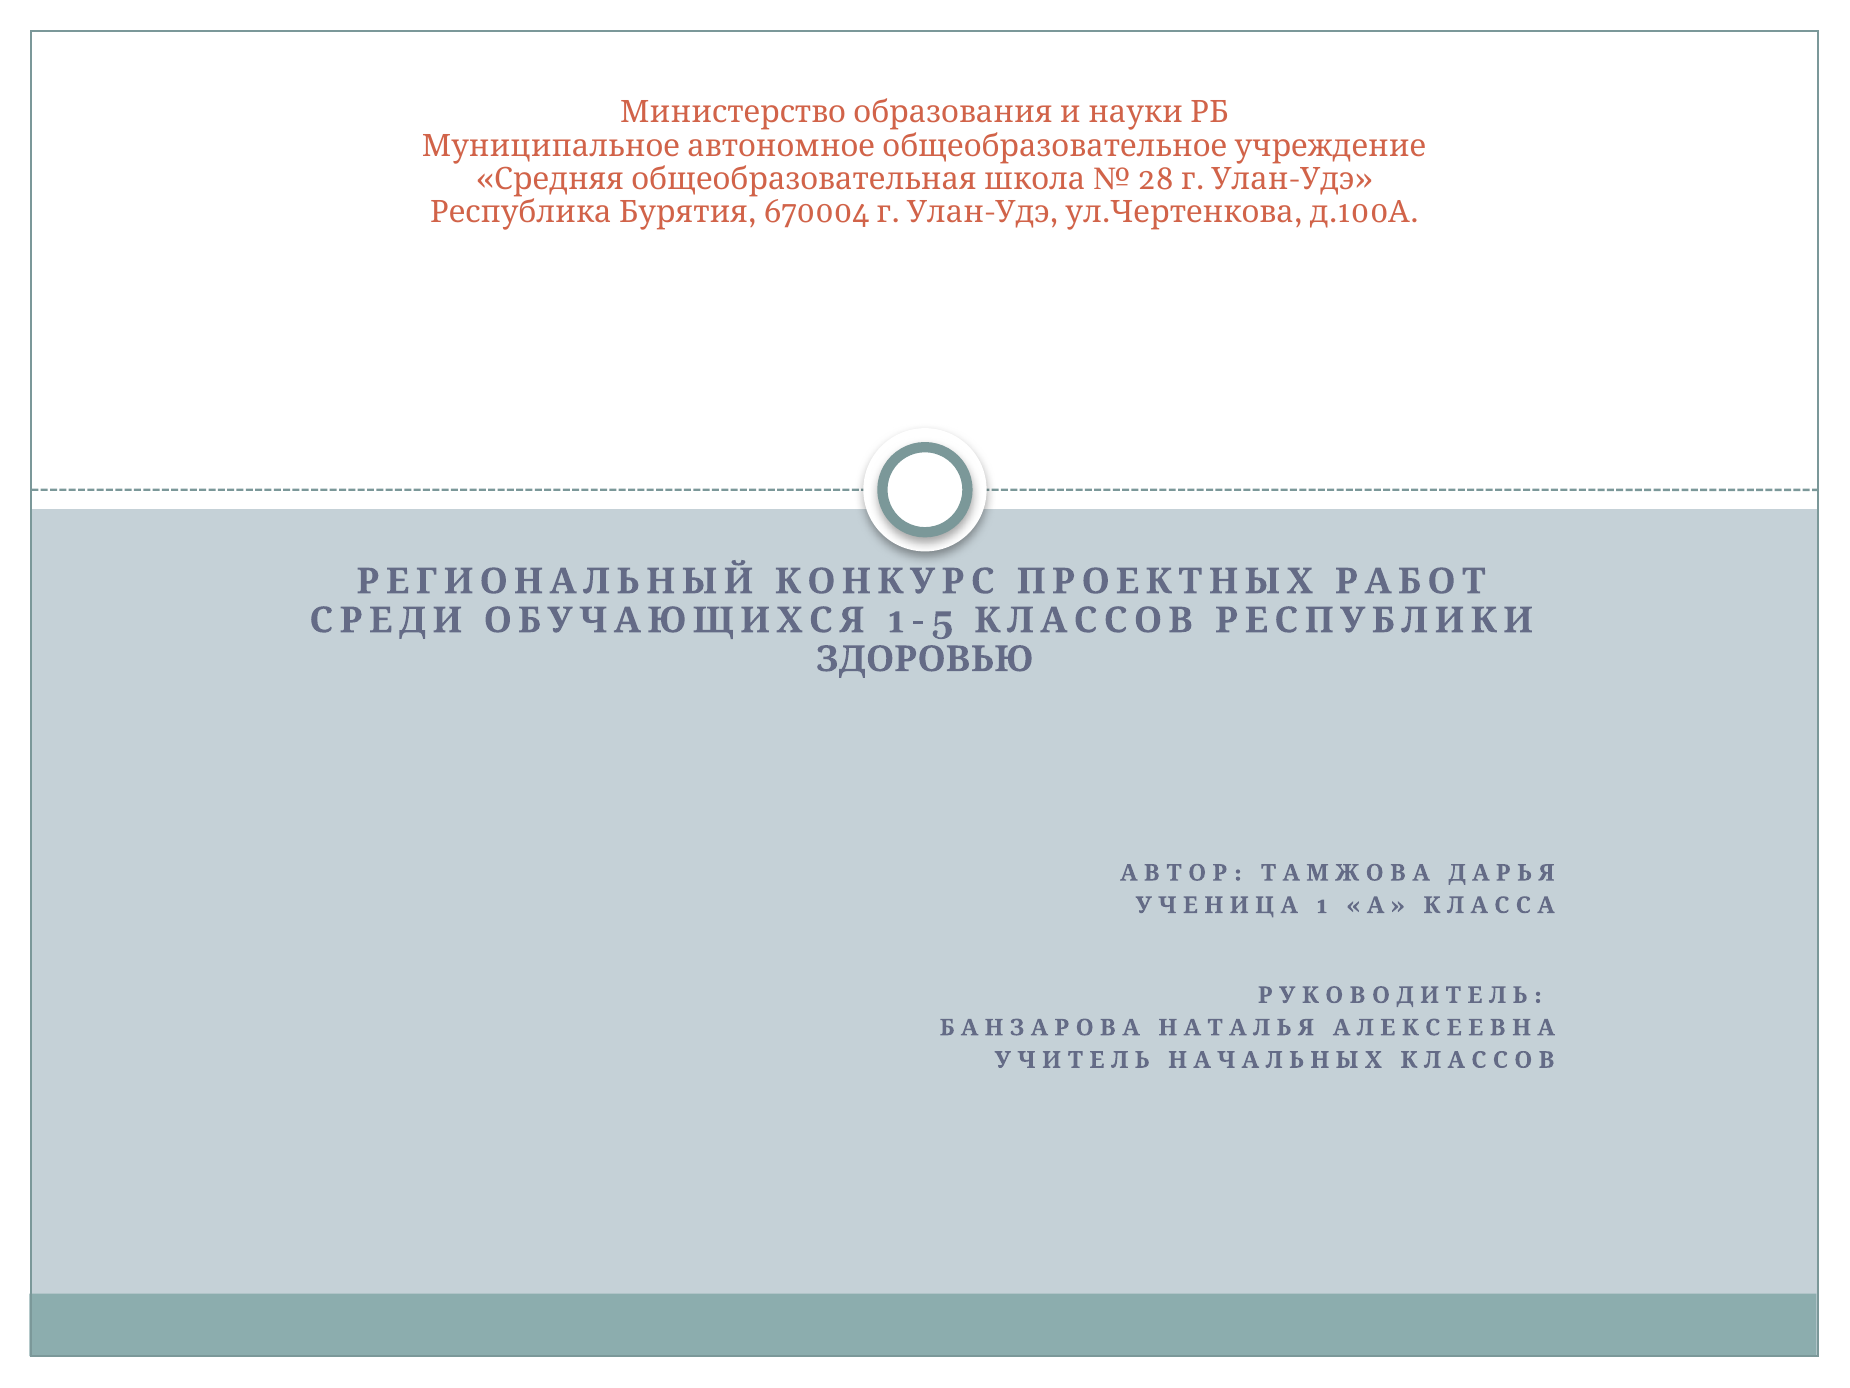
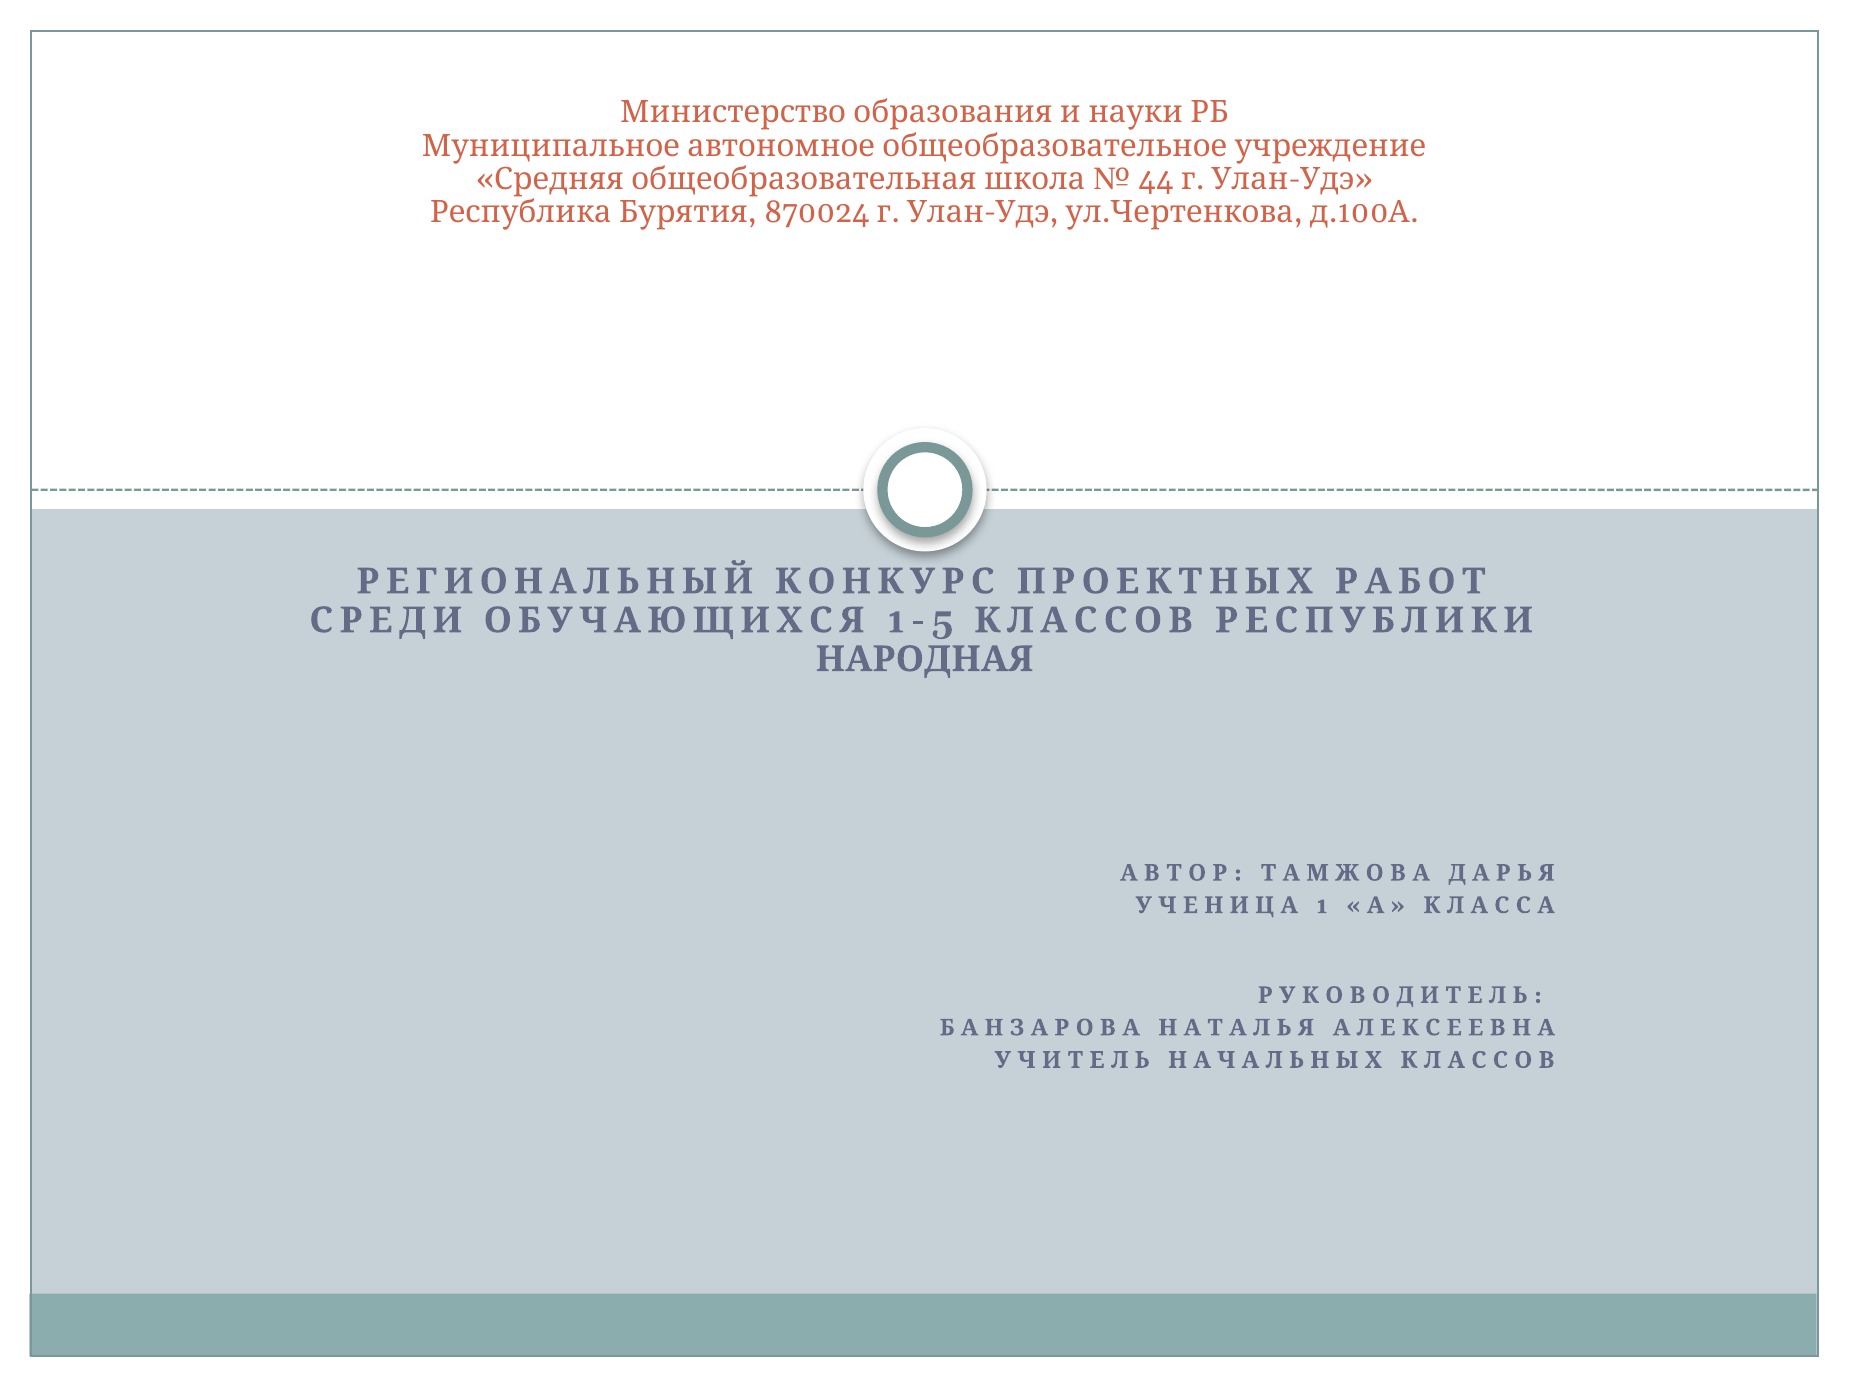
28: 28 -> 44 (1156, 179)
670004: 670004 -> 870024 (817, 212)
ЗДОРОВЬЮ: ЗДОРОВЬЮ -> НАРОДНАЯ (925, 659)
